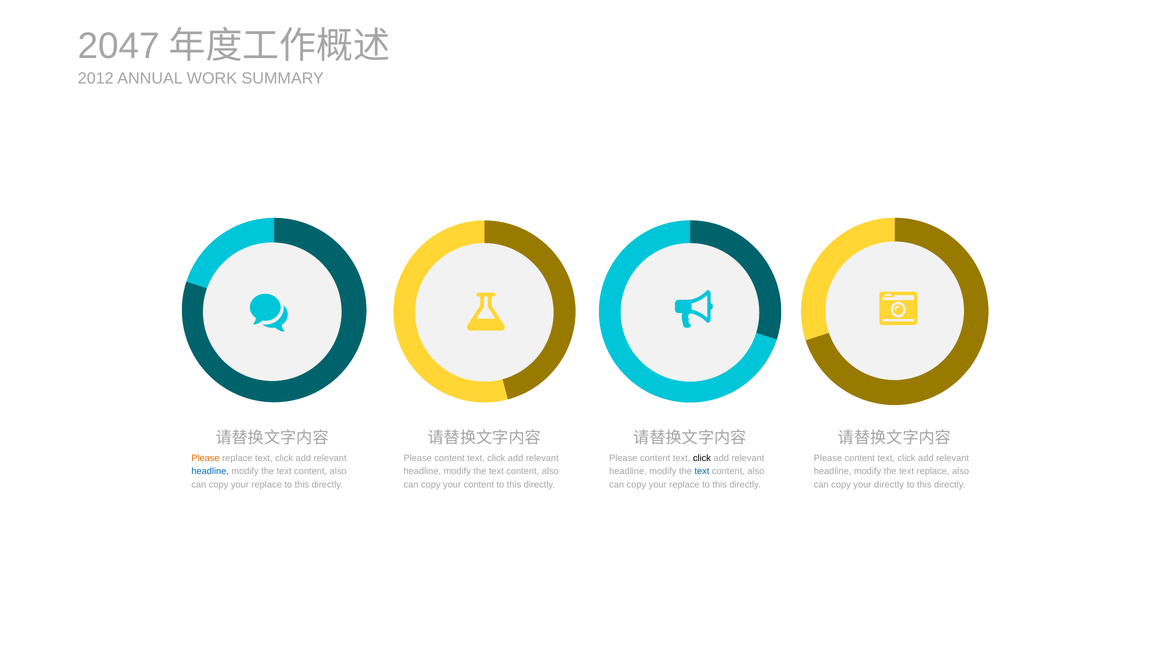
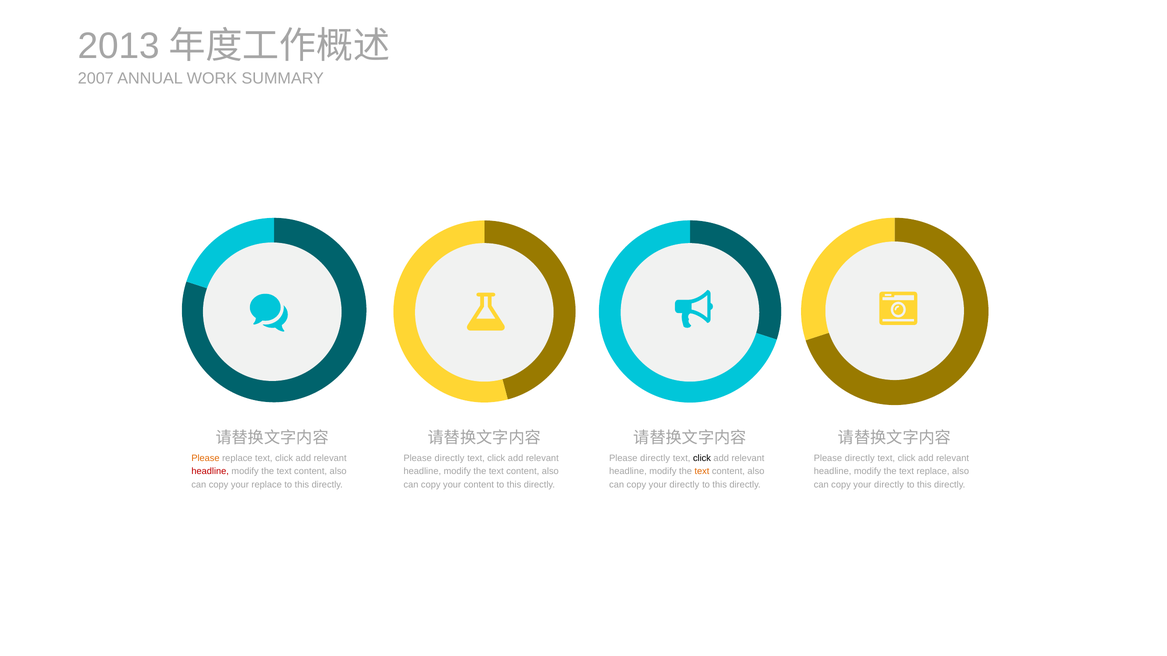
2047: 2047 -> 2013 (119, 46)
2012: 2012 -> 2007 (96, 78)
content: content -> directly (449, 458)
content: content -> directly (655, 458)
content: content -> directly (860, 458)
headline colour: blue -> red (210, 472)
text colour: blue -> orange (702, 472)
replace: replace -> directly (684, 485)
